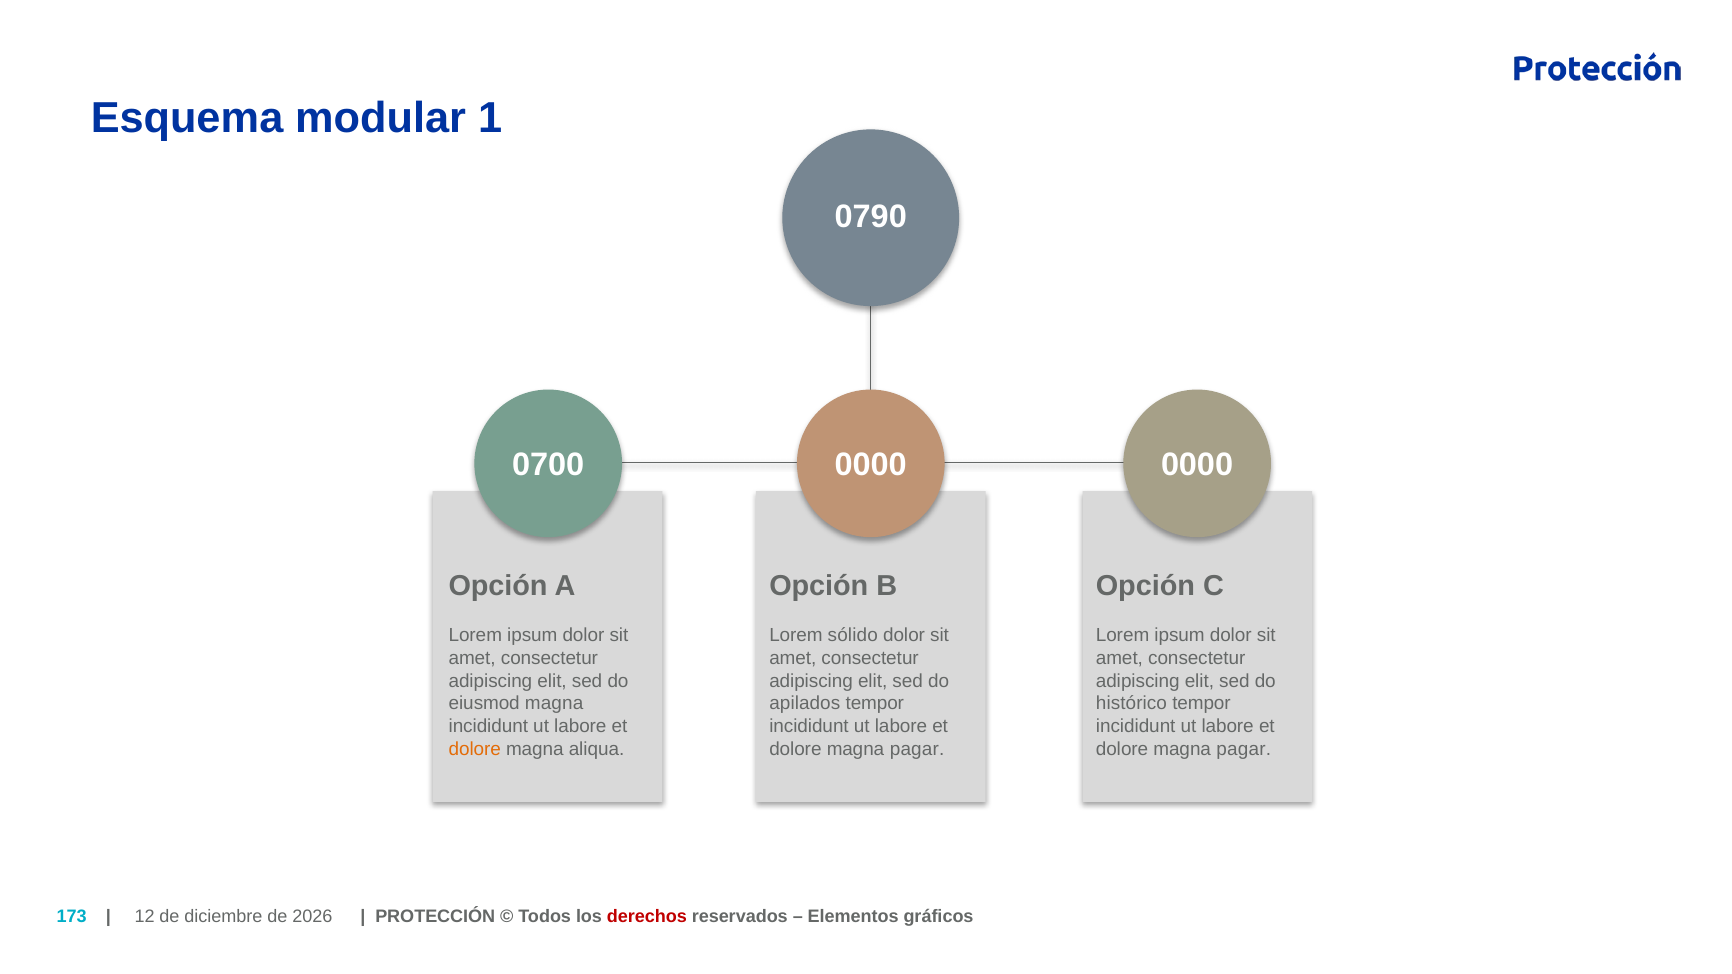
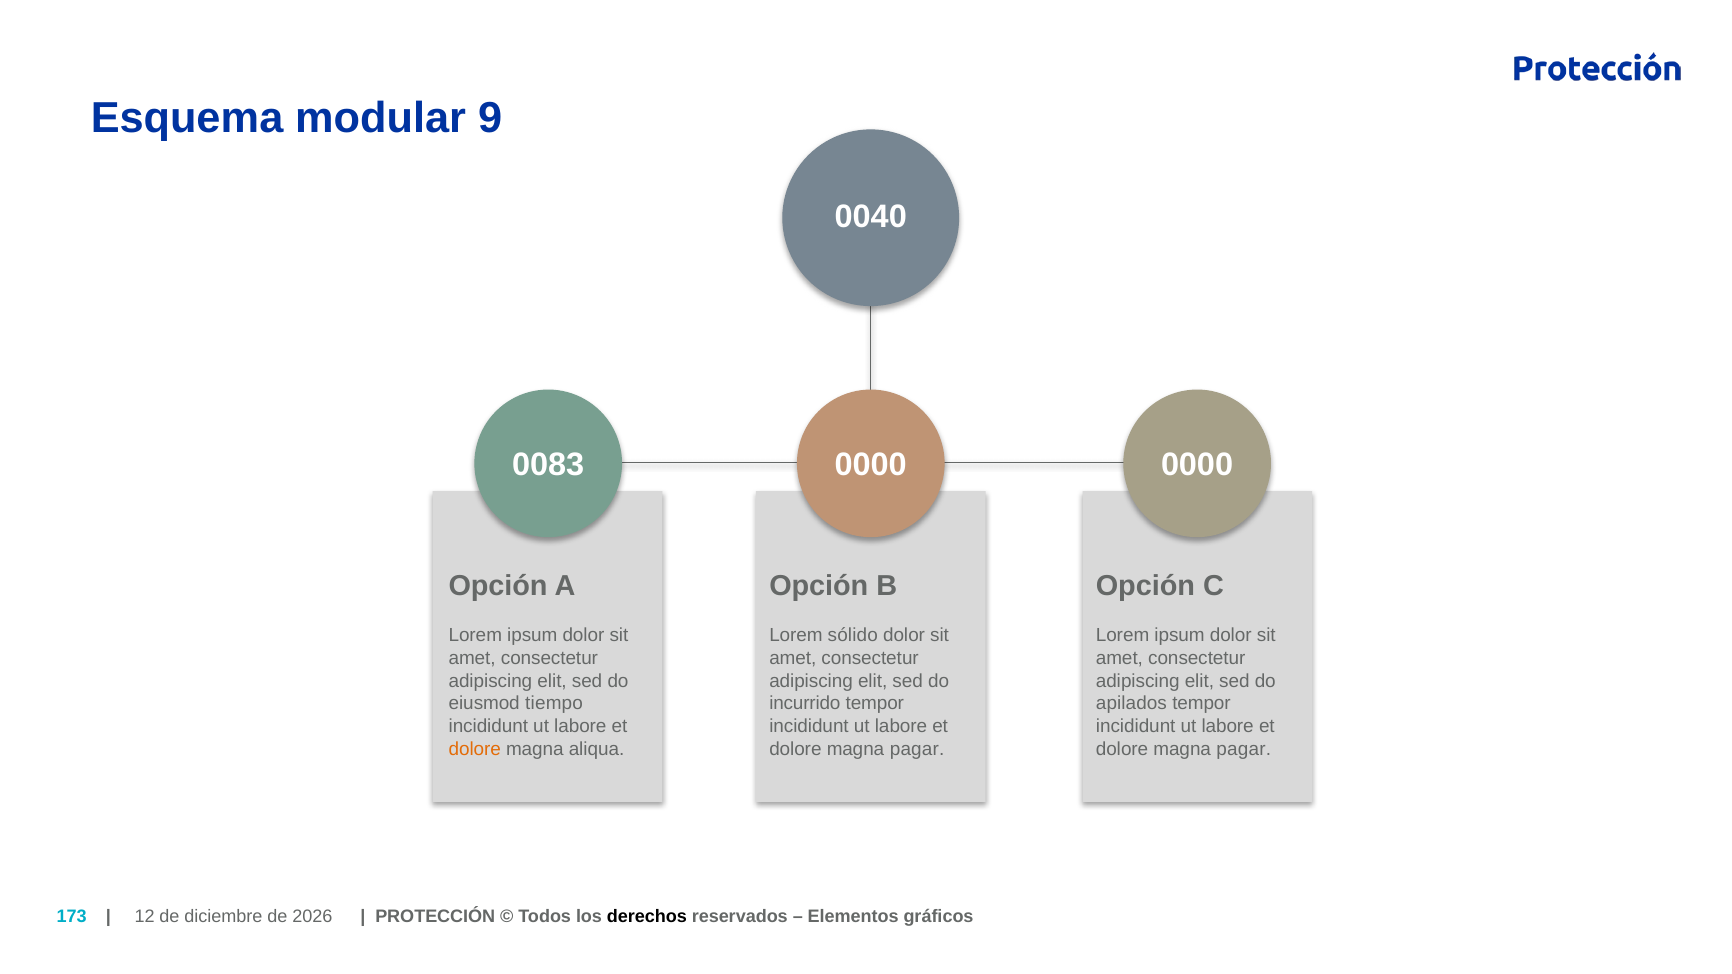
1: 1 -> 9 (490, 119)
0790: 0790 -> 0040 (871, 217)
0700: 0700 -> 0083 (548, 465)
eiusmod magna: magna -> tiempo (554, 704)
apilados: apilados -> incurrido (805, 704)
histórico: histórico -> apilados (1131, 704)
derechos colour: red -> black (647, 917)
